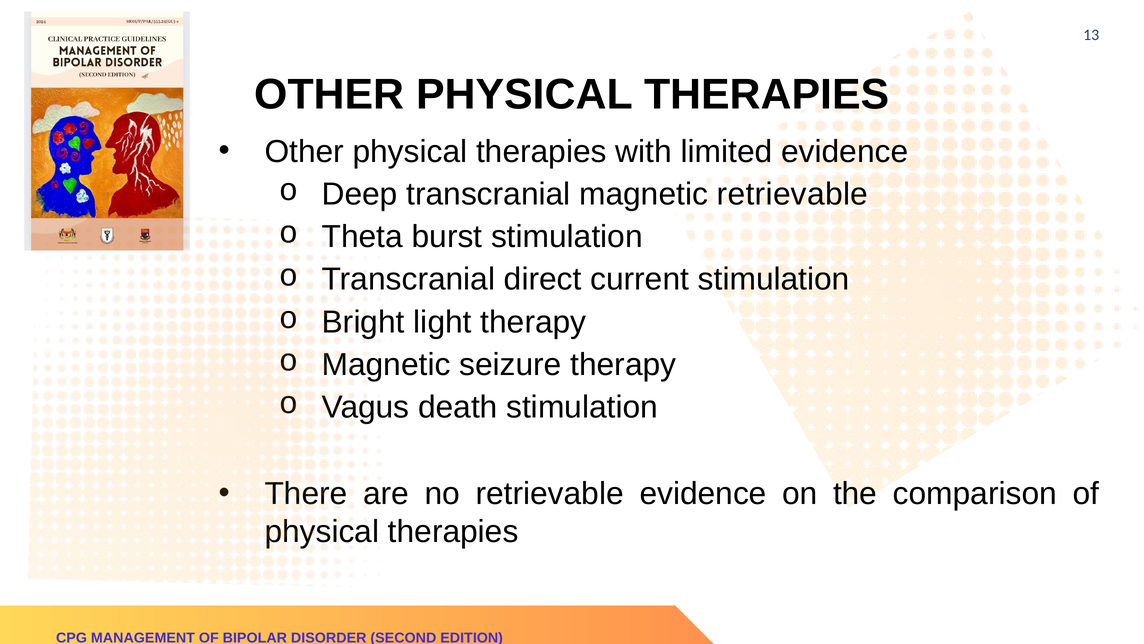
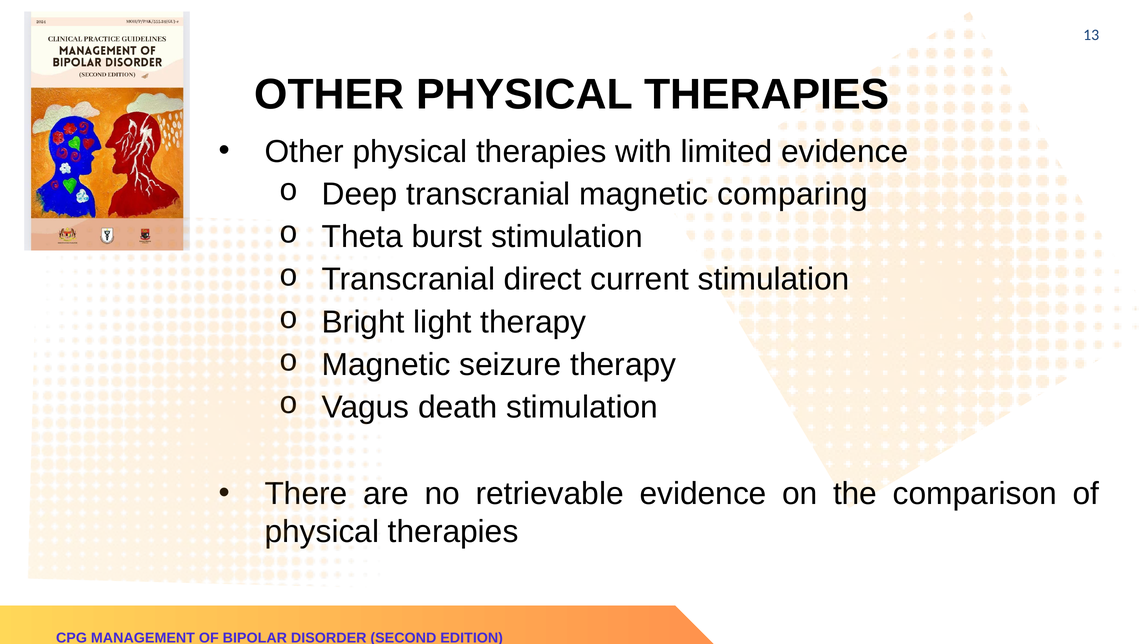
magnetic retrievable: retrievable -> comparing (792, 194)
